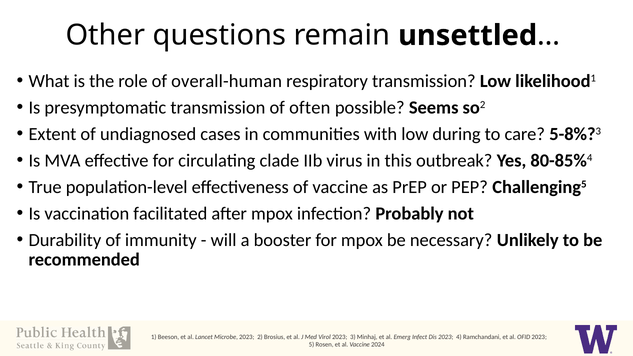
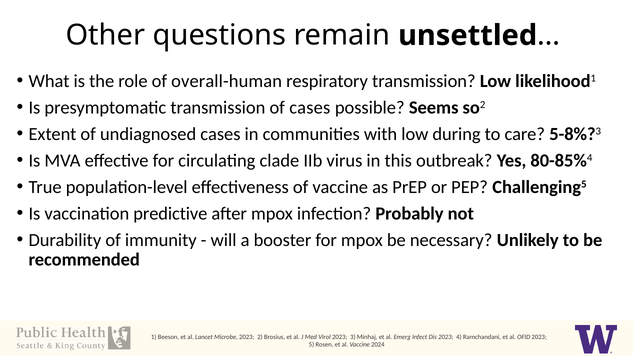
of often: often -> cases (310, 108)
facilitated: facilitated -> predictive (170, 214)
